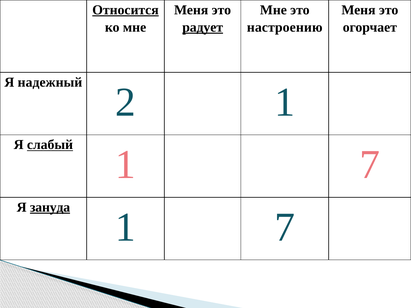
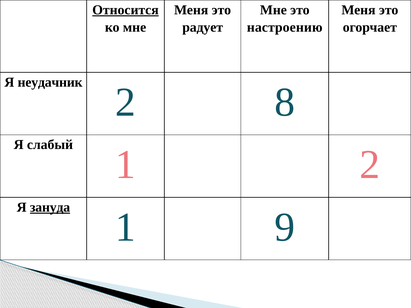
радует underline: present -> none (203, 27)
надежный: надежный -> неудачник (50, 82)
2 1: 1 -> 8 (285, 102)
слабый underline: present -> none (50, 145)
7: 7 -> 2 (370, 165)
7: 7 -> 9 (285, 227)
